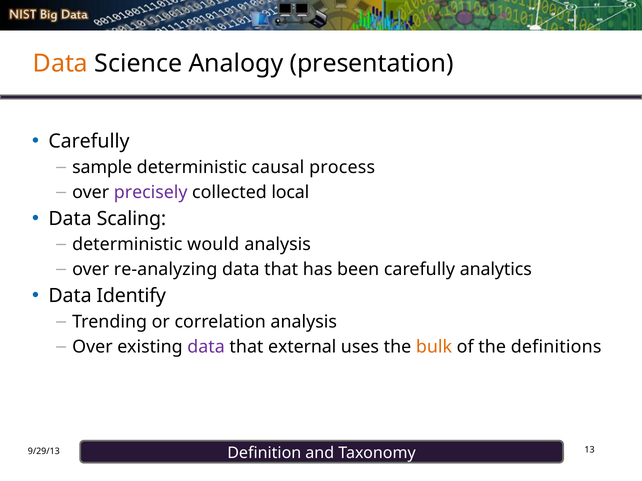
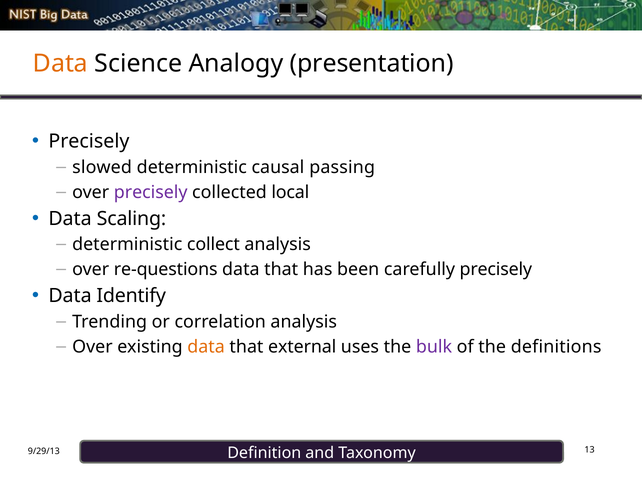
Carefully: Carefully -> Precisely (89, 142)
sample: sample -> slowed (102, 167)
process: process -> passing (342, 167)
would: would -> collect (213, 245)
re-analyzing: re-analyzing -> re-questions (166, 270)
carefully analytics: analytics -> precisely (496, 270)
data colour: purple -> orange (206, 347)
bulk colour: orange -> purple (434, 347)
